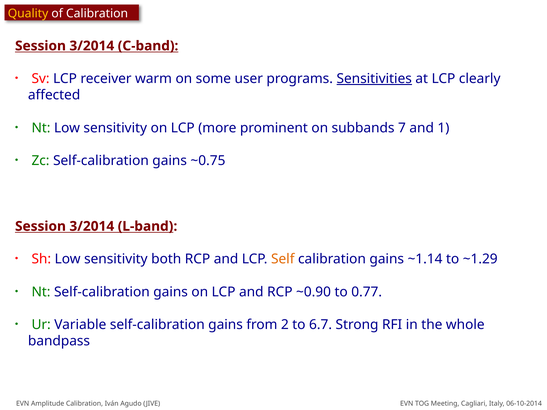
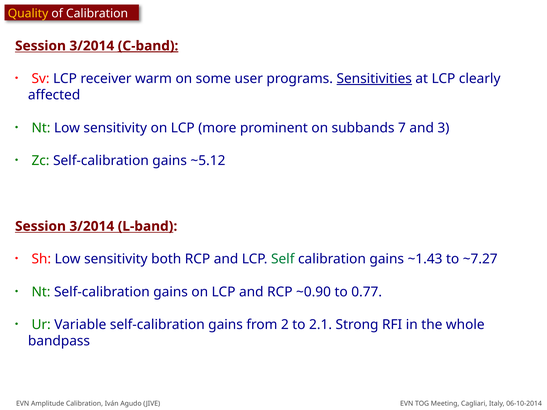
C-band underline: none -> present (148, 46)
1: 1 -> 3 (443, 128)
~0.75: ~0.75 -> ~5.12 (208, 161)
Self colour: orange -> green (283, 259)
~1.14: ~1.14 -> ~1.43 (425, 259)
~1.29: ~1.29 -> ~7.27 (480, 259)
6.7: 6.7 -> 2.1 (321, 325)
